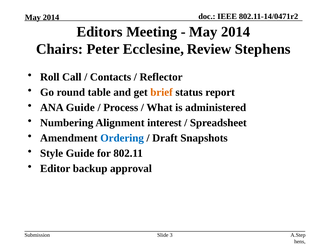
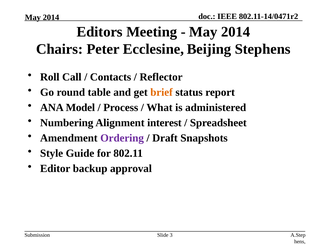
Review: Review -> Beijing (209, 49)
ANA Guide: Guide -> Model (80, 108)
Ordering colour: blue -> purple (122, 138)
